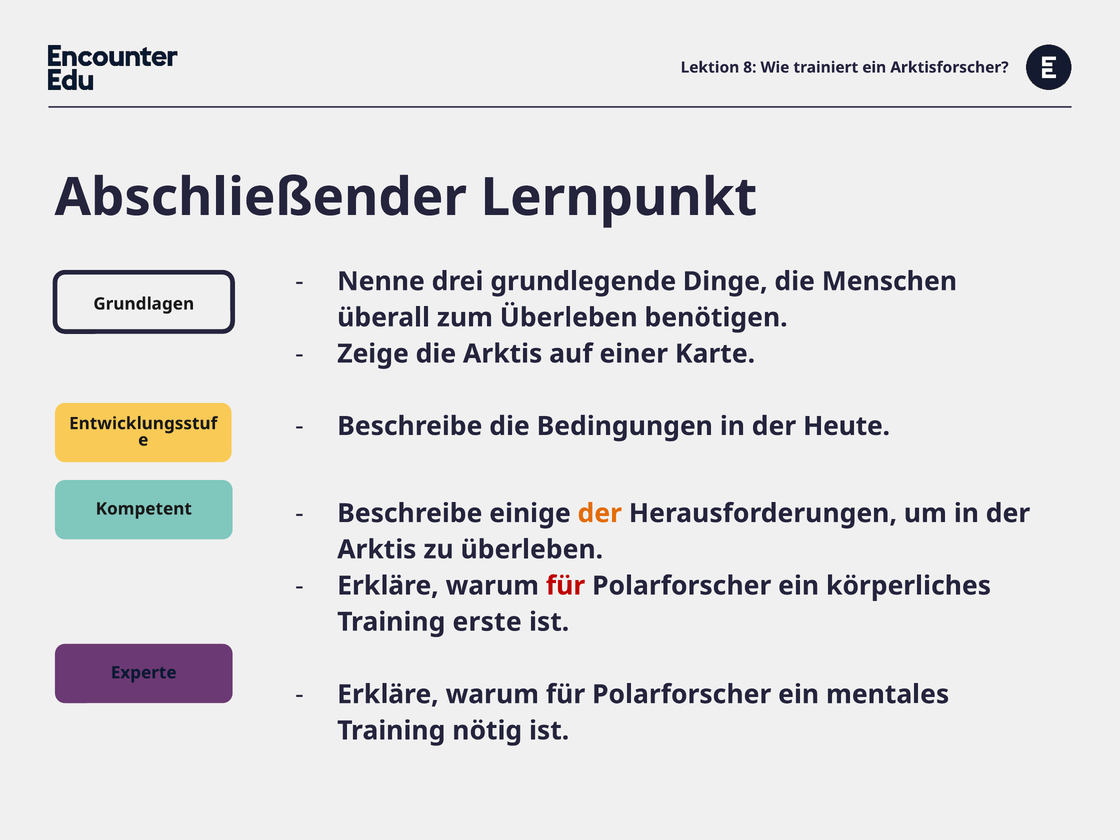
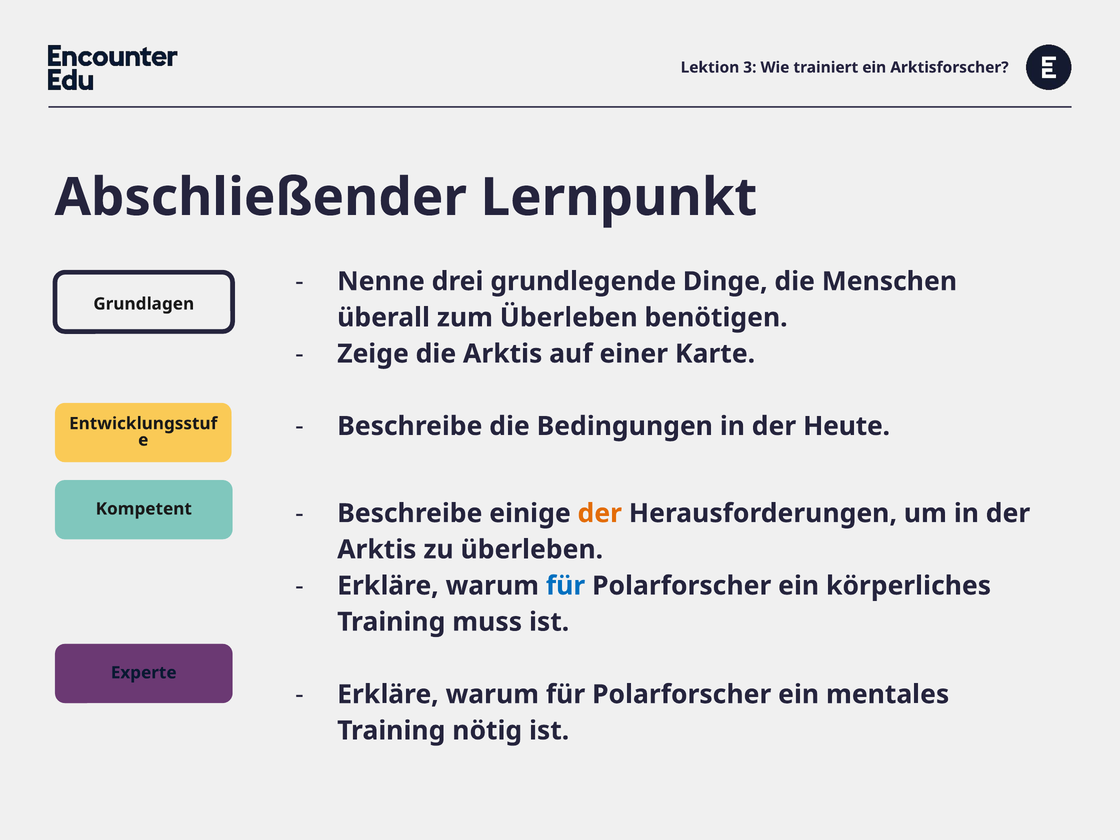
8: 8 -> 3 (750, 67)
für colour: red -> blue (566, 586)
erste: erste -> muss (487, 622)
